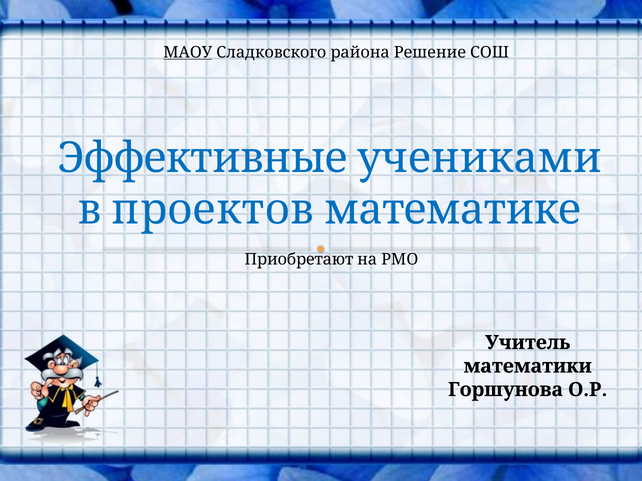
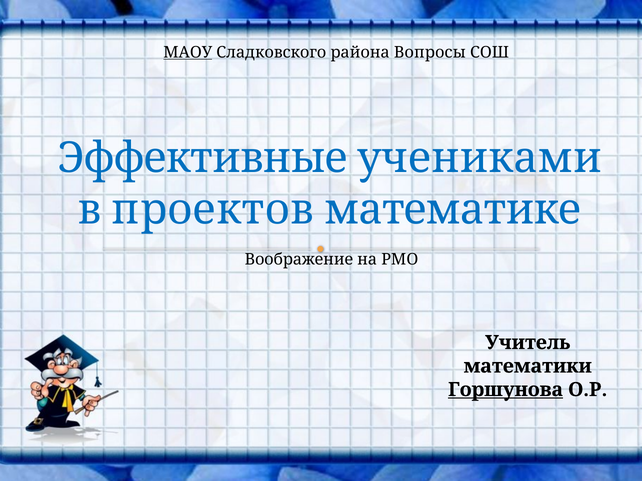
Решение: Решение -> Вопросы (430, 52)
Приобретают: Приобретают -> Воображение (299, 260)
Горшунова underline: none -> present (506, 390)
